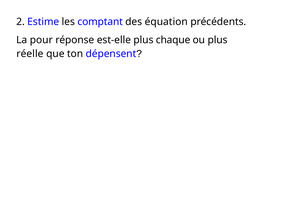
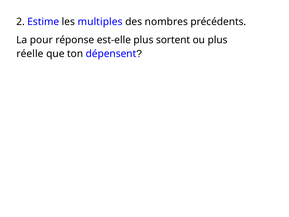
comptant: comptant -> multiples (100, 22)
équation: équation -> nombres (166, 22)
chaque: chaque -> sortent (173, 40)
